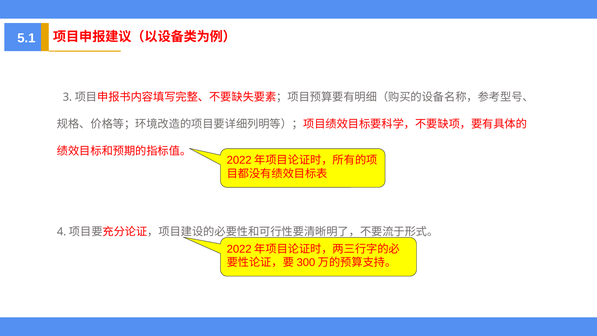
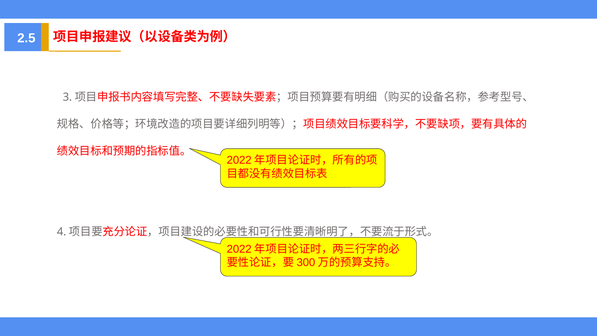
5.1: 5.1 -> 2.5 (26, 38)
